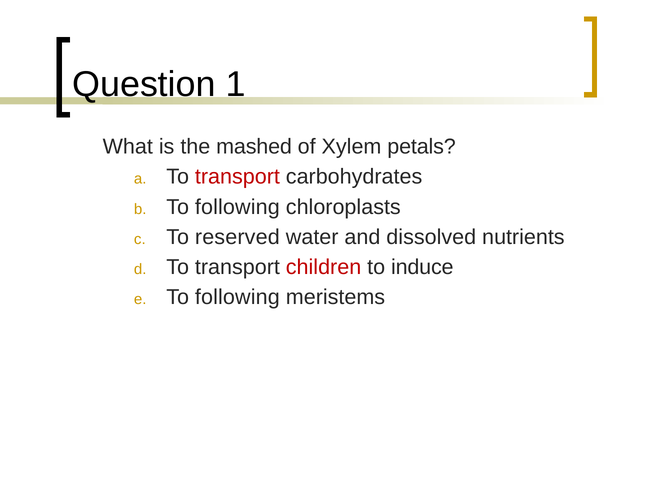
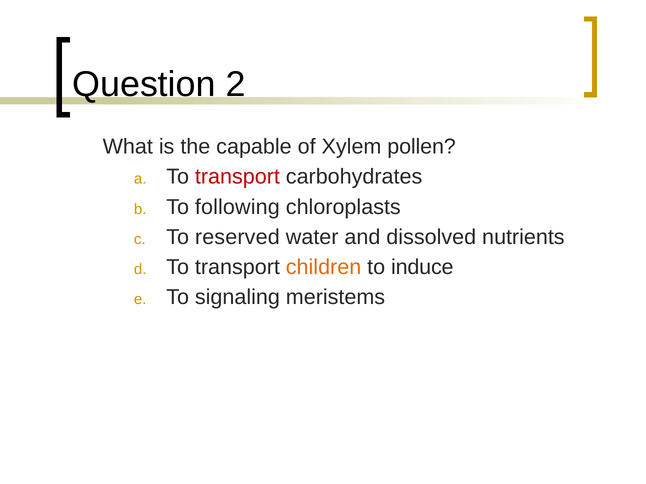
1: 1 -> 2 (236, 84)
mashed: mashed -> capable (254, 147)
petals: petals -> pollen (422, 147)
children colour: red -> orange (324, 267)
following: following -> signaling (237, 298)
